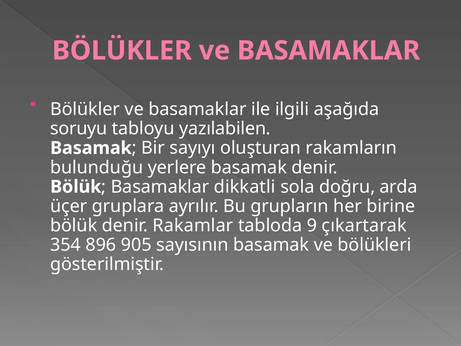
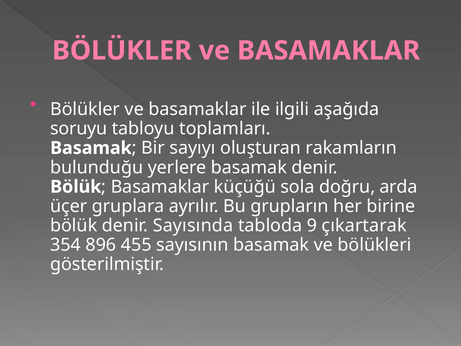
yazılabilen: yazılabilen -> toplamları (225, 129)
dikkatli: dikkatli -> küçüğü (245, 187)
Rakamlar: Rakamlar -> Sayısında (193, 225)
905: 905 -> 455 (136, 245)
